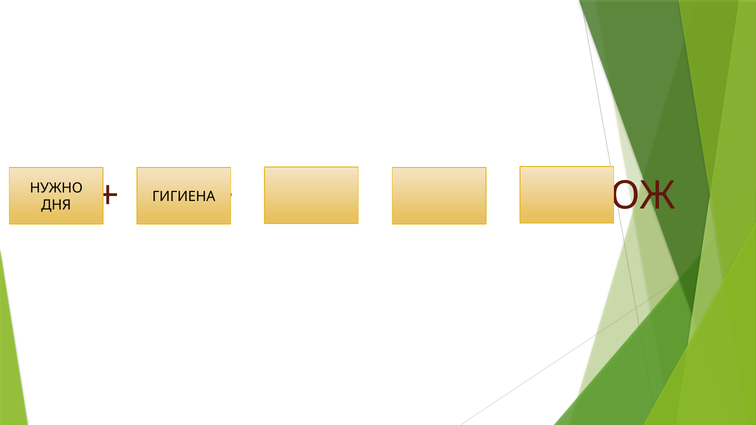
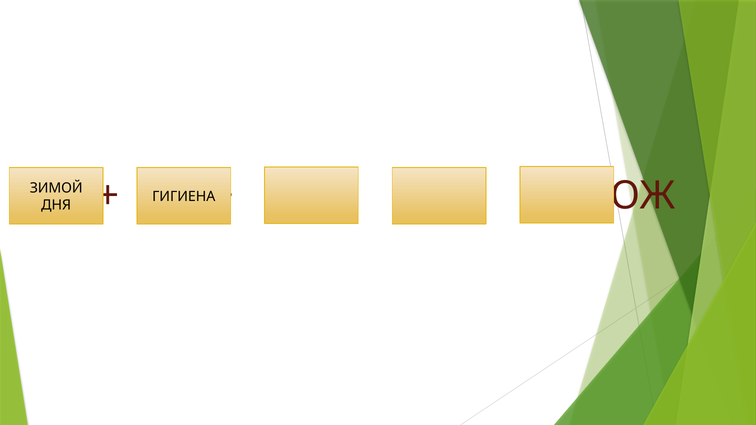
НУЖНО: НУЖНО -> ЗИМОЙ (56, 188)
